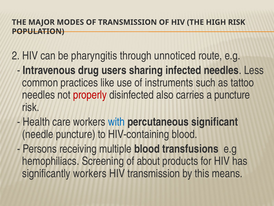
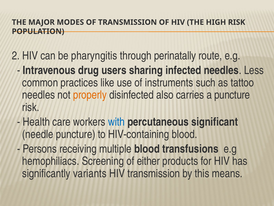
unnoticed: unnoticed -> perinatally (175, 56)
properly colour: red -> orange (90, 95)
about: about -> either (148, 161)
significantly workers: workers -> variants (90, 173)
